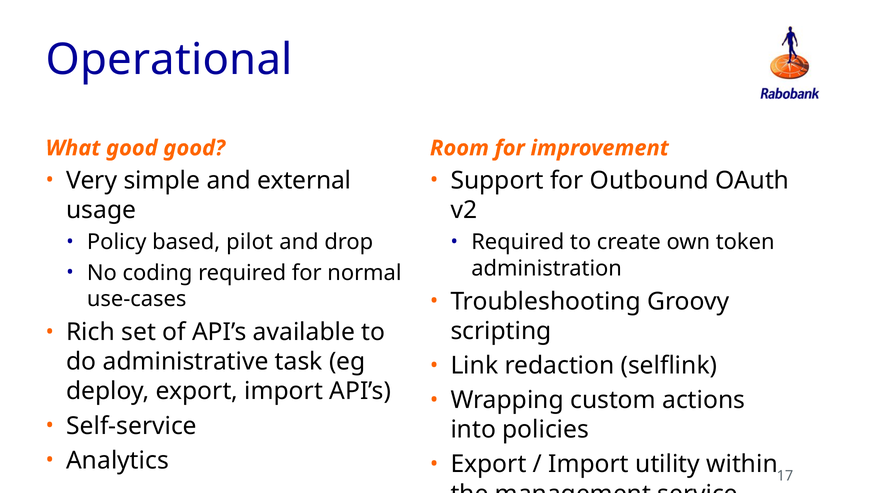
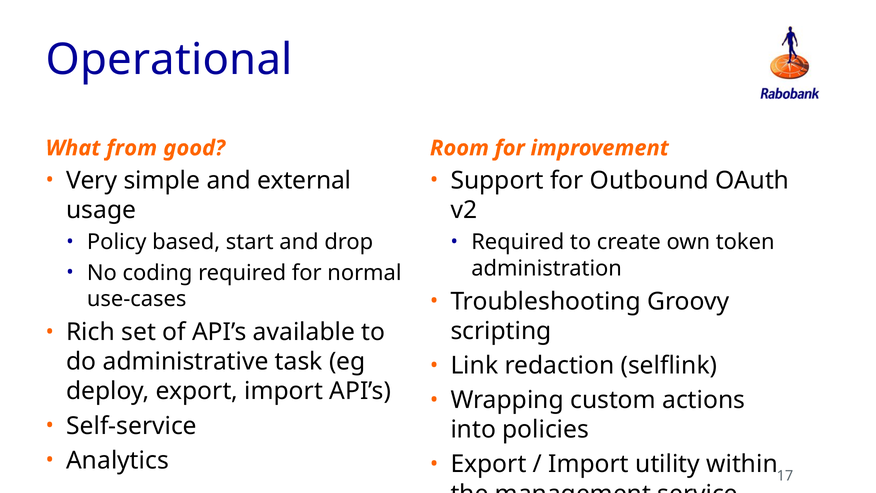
What good: good -> from (132, 148)
pilot: pilot -> start (250, 242)
